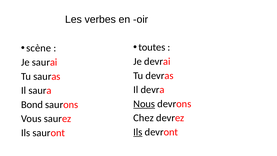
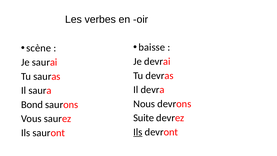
toutes: toutes -> baisse (152, 47)
Nous underline: present -> none (144, 104)
Chez: Chez -> Suite (144, 118)
